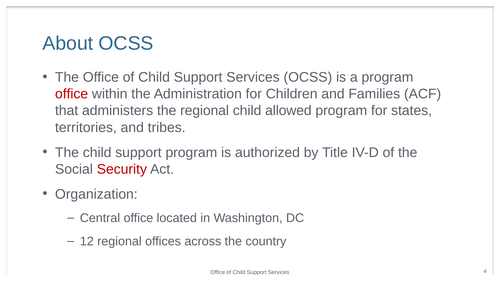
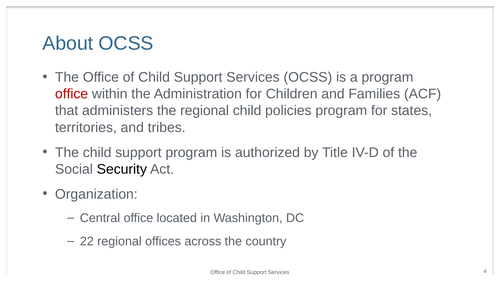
allowed: allowed -> policies (288, 111)
Security colour: red -> black (122, 169)
12: 12 -> 22 (87, 242)
